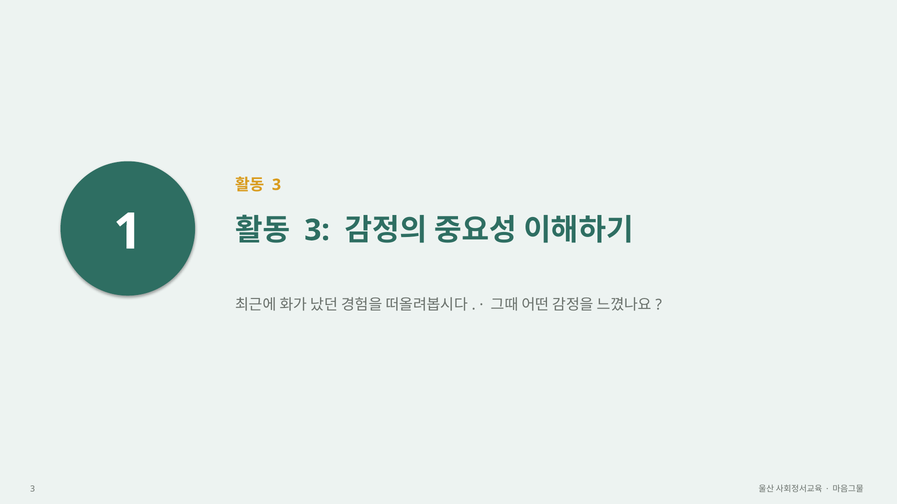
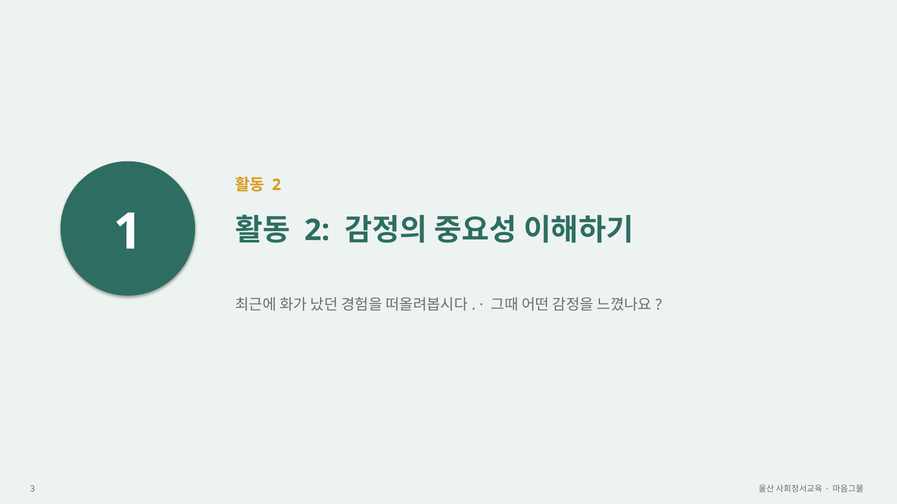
3: 3 -> 2 (277, 185)
3: 3 -> 2 (317, 231)
